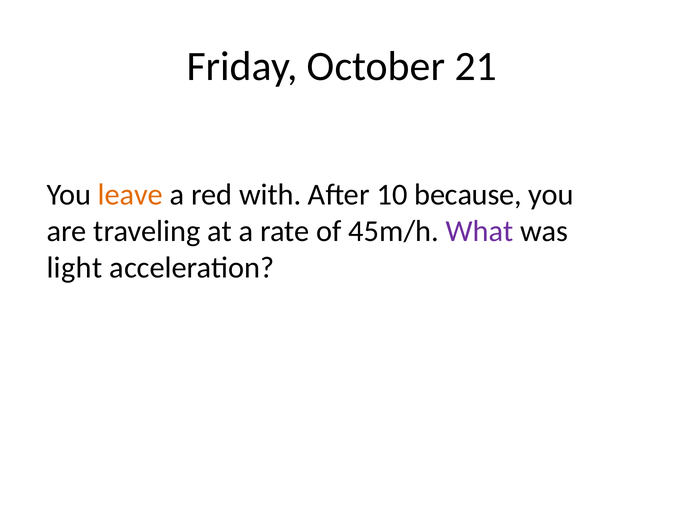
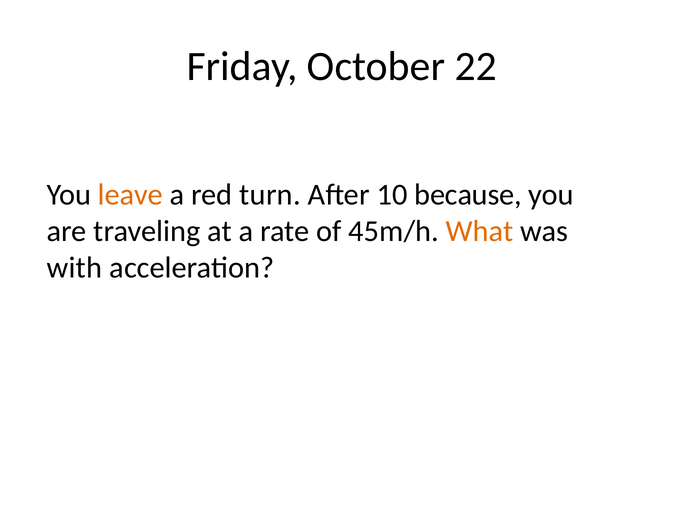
21: 21 -> 22 (476, 66)
with: with -> turn (270, 195)
What colour: purple -> orange (480, 231)
light: light -> with (74, 268)
